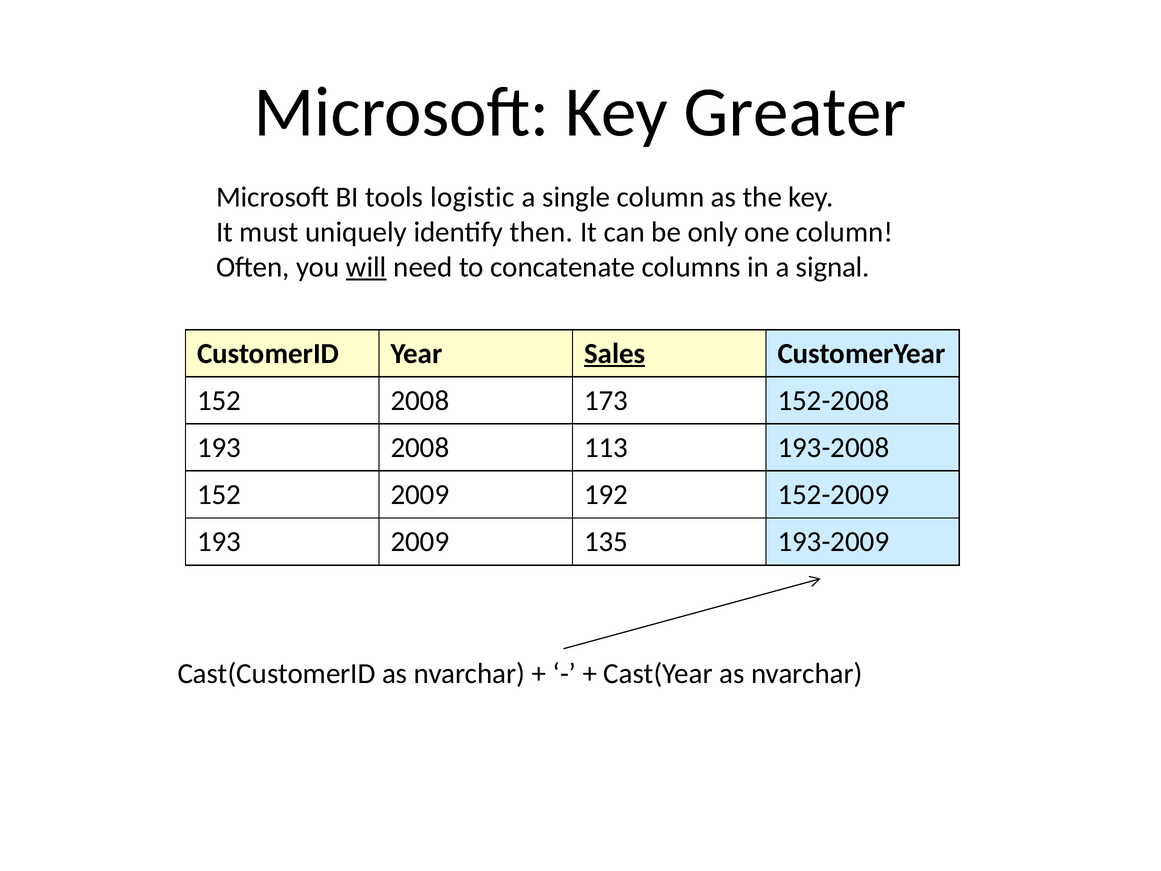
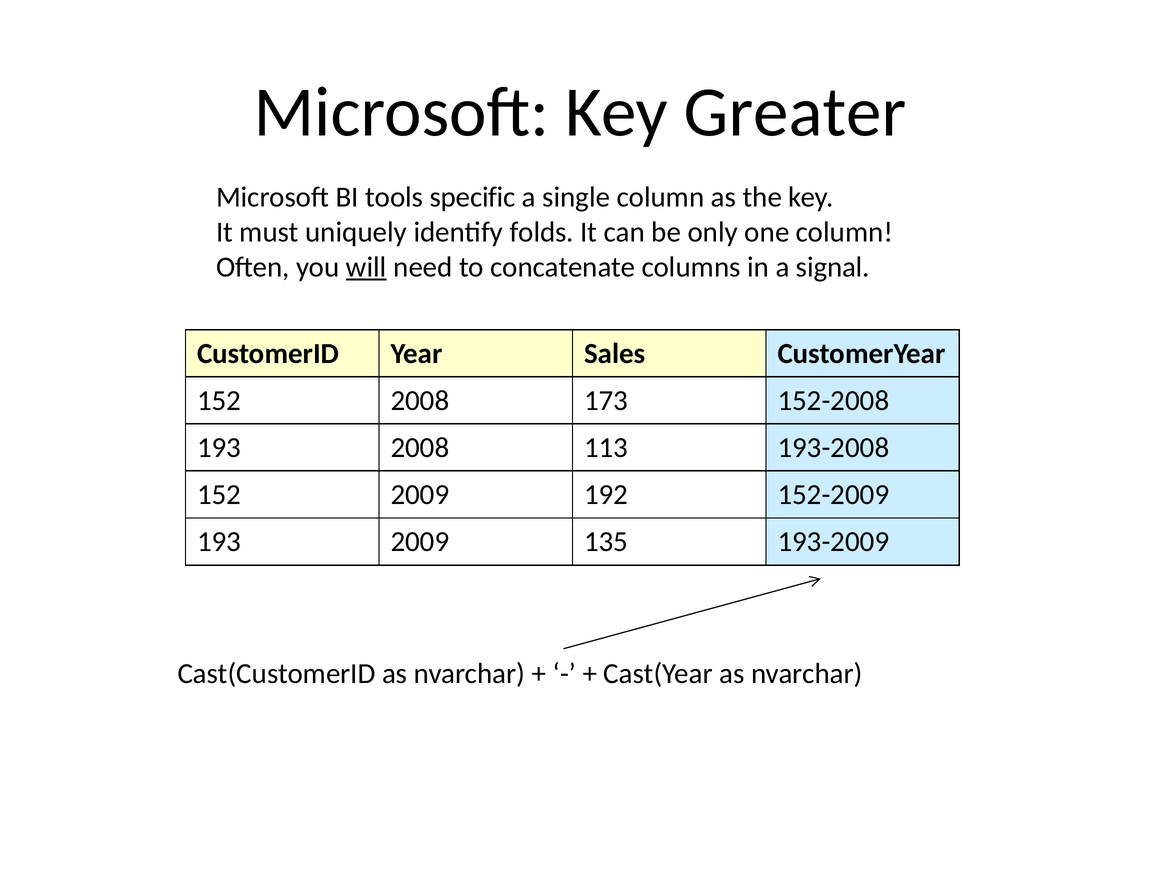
logistic: logistic -> specific (473, 197)
then: then -> folds (542, 232)
Sales underline: present -> none (615, 353)
